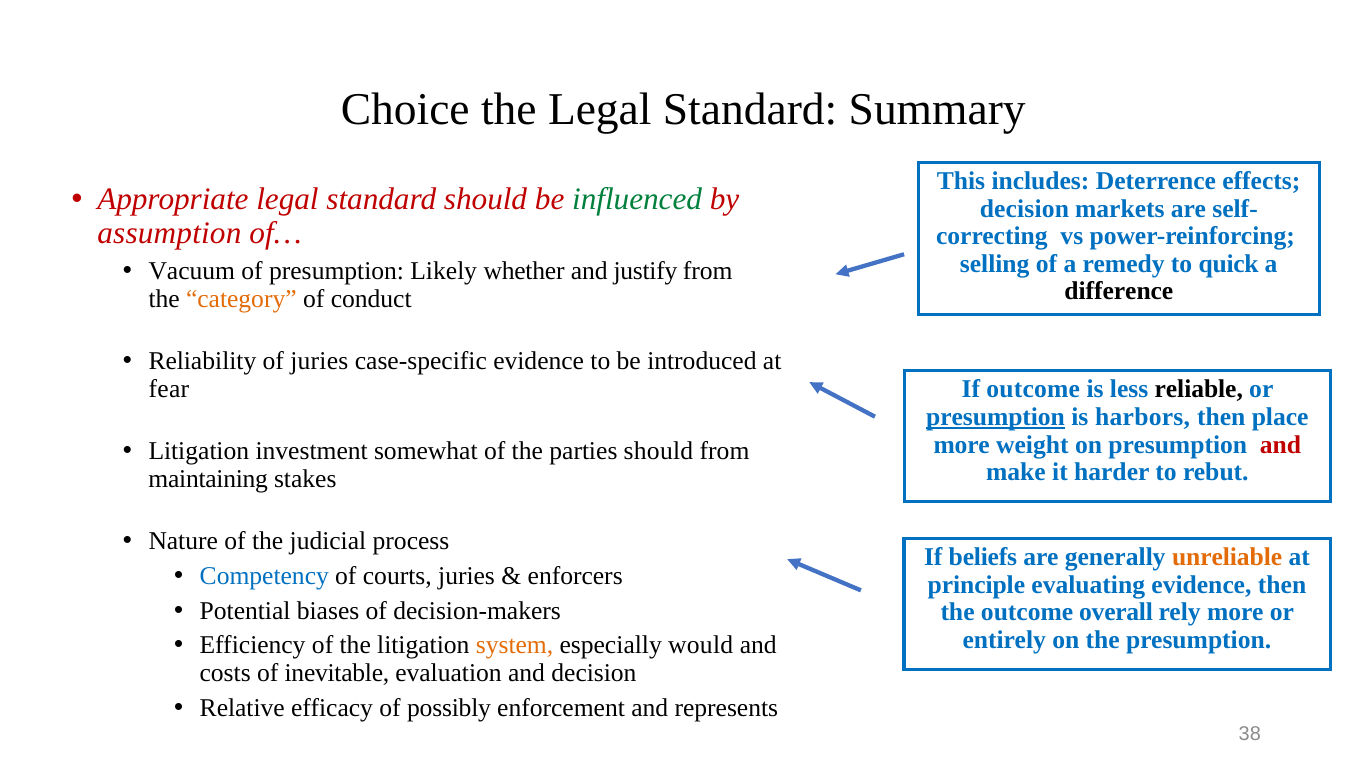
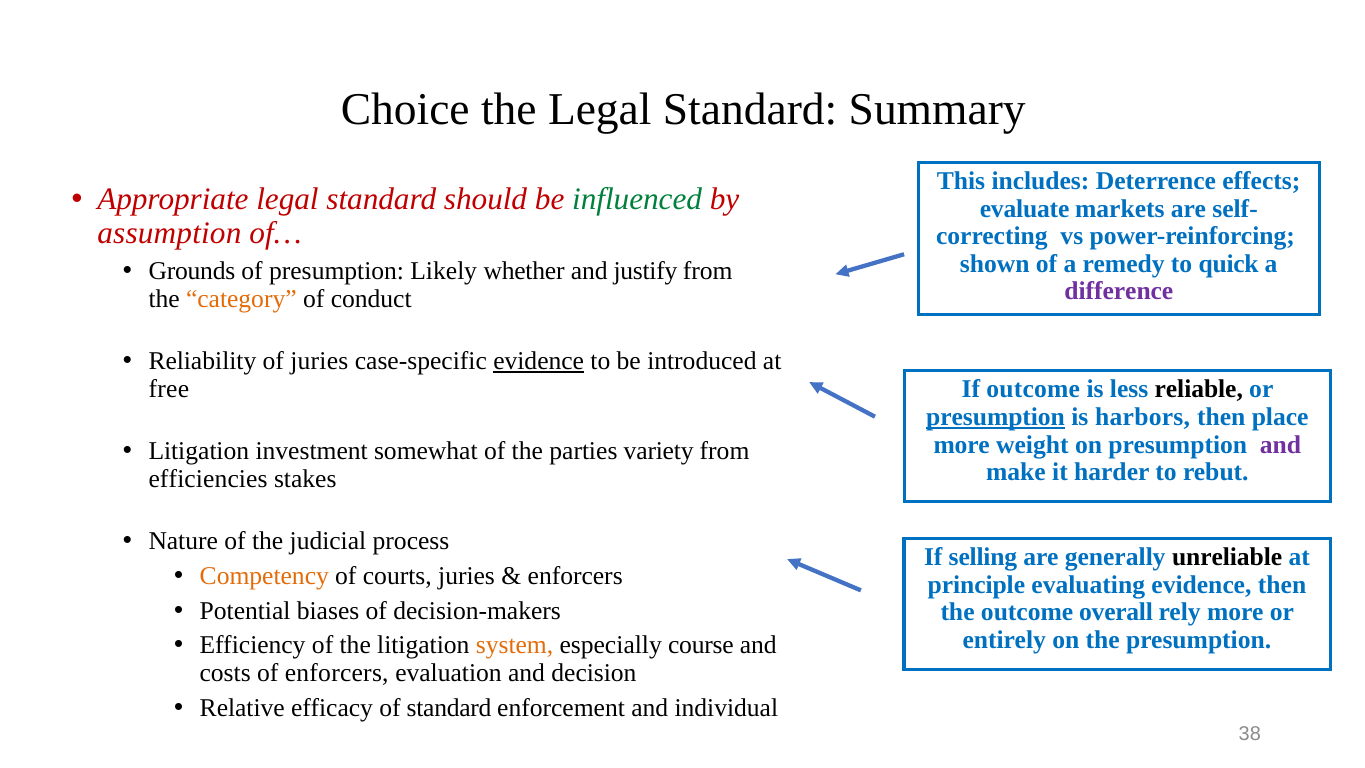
decision: decision -> evaluate (1025, 209)
selling: selling -> shown (995, 264)
Vacuum: Vacuum -> Grounds (192, 271)
difference colour: black -> purple (1119, 291)
evidence underline: none -> present (539, 361)
fear: fear -> free (169, 389)
and colour: red -> purple (1281, 445)
parties should: should -> variety (659, 451)
maintaining: maintaining -> efficiencies (208, 479)
beliefs: beliefs -> selling (983, 557)
unreliable colour: orange -> black (1227, 557)
Competency colour: blue -> orange (264, 576)
would: would -> course (701, 645)
of inevitable: inevitable -> enforcers (337, 673)
of possibly: possibly -> standard (449, 708)
represents: represents -> individual (726, 708)
